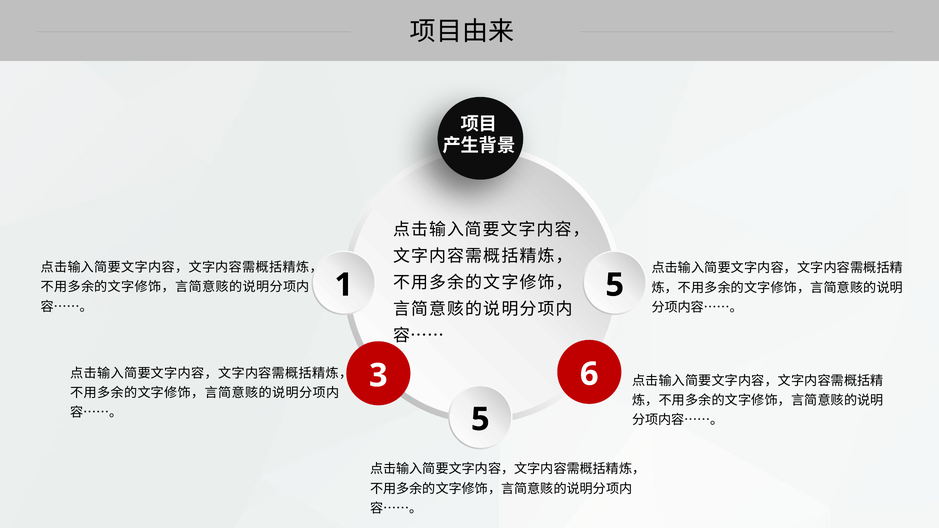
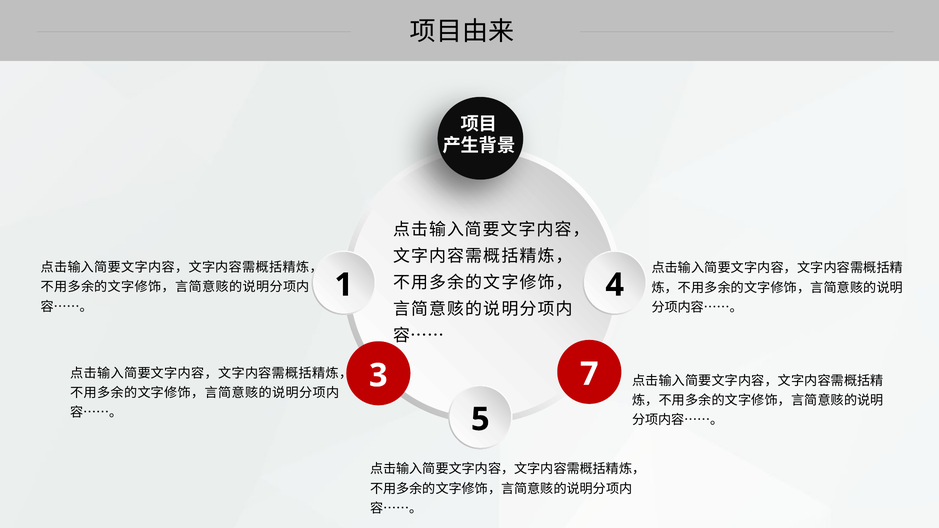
1 5: 5 -> 4 (615, 285)
6: 6 -> 7 (589, 374)
